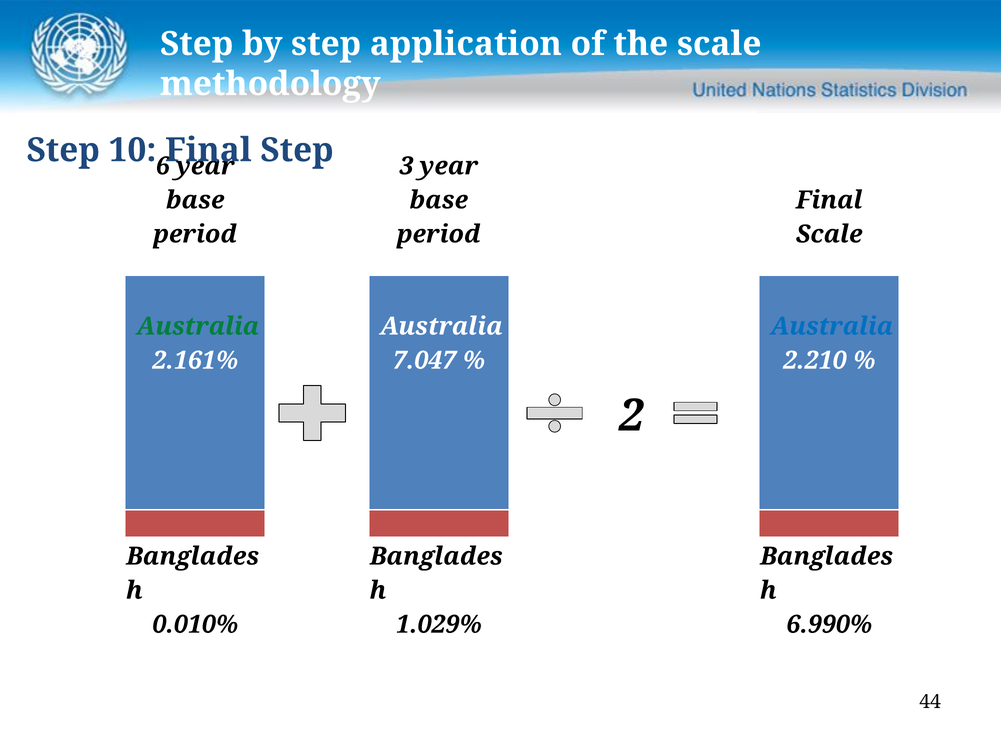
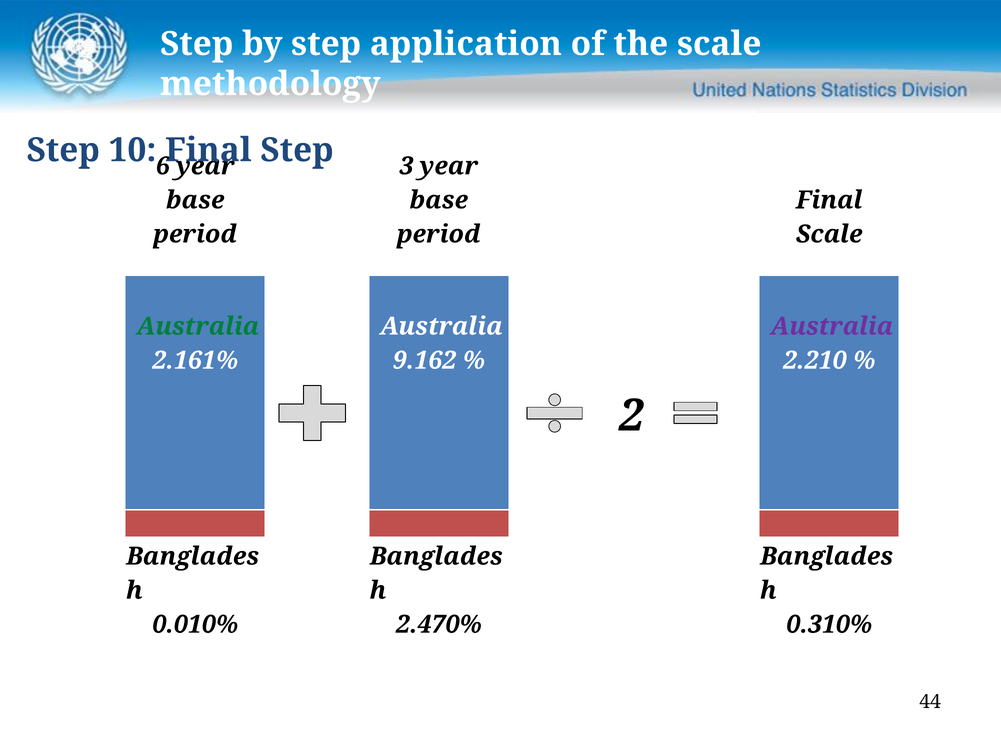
Australia colour: blue -> purple (832, 326)
7.047: 7.047 -> 9.162 (424, 360)
1.029%: 1.029% -> 2.470% (439, 624)
6.990%: 6.990% -> 0.310% (829, 624)
